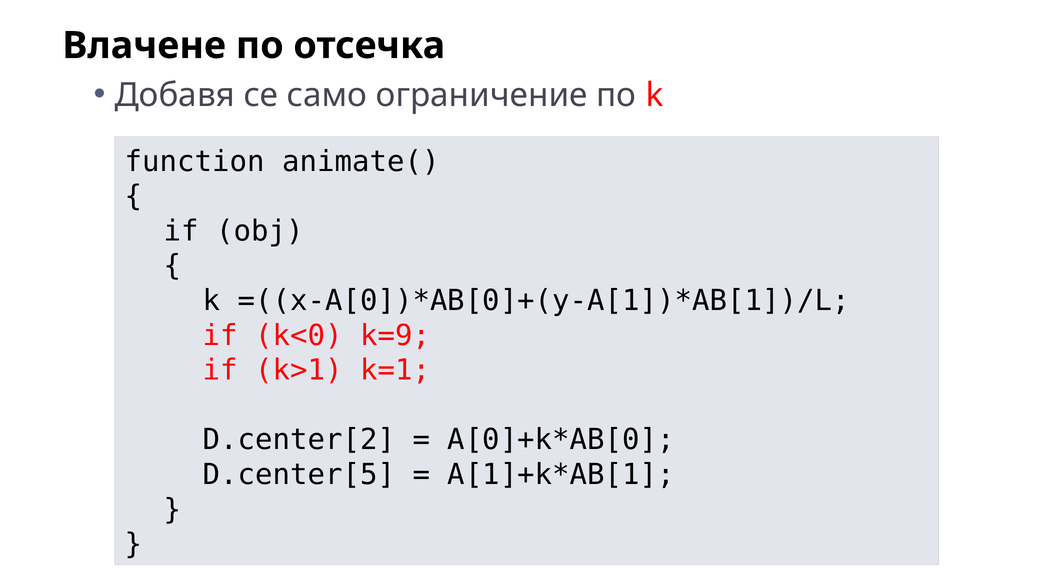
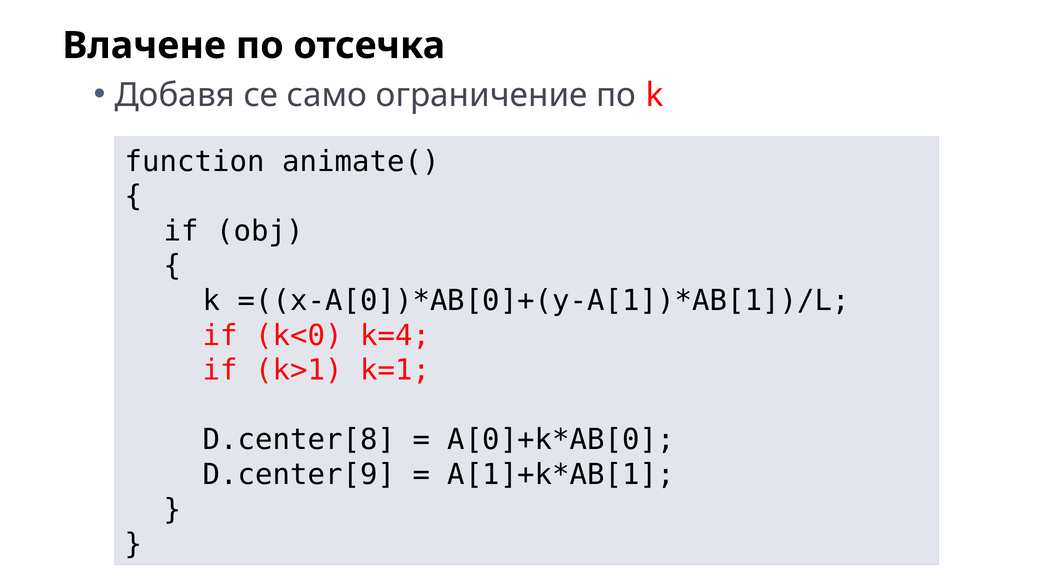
k=9: k=9 -> k=4 (395, 335)
D.center[2: D.center[2 -> D.center[8 (299, 440)
D.center[5: D.center[5 -> D.center[9 (299, 474)
